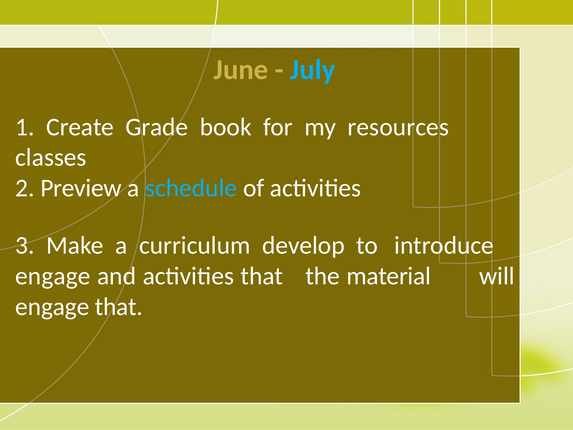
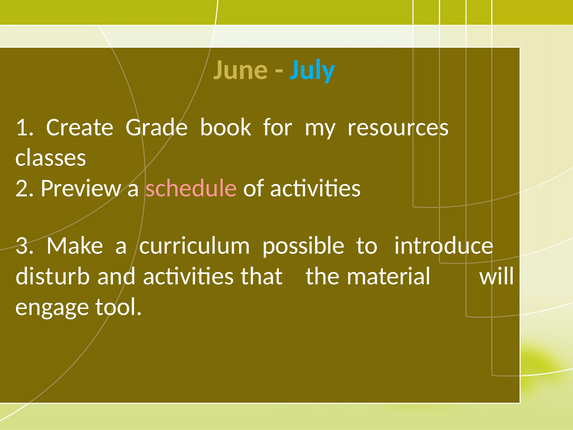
schedule colour: light blue -> pink (191, 188)
develop: develop -> possible (304, 245)
engage: engage -> disturb (53, 276)
engage that: that -> tool (119, 306)
